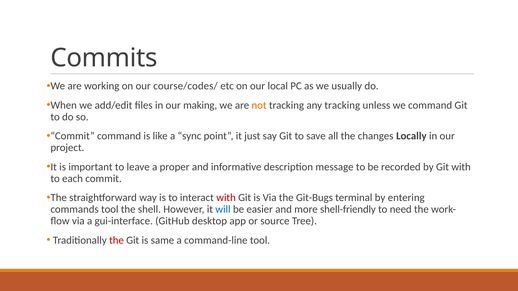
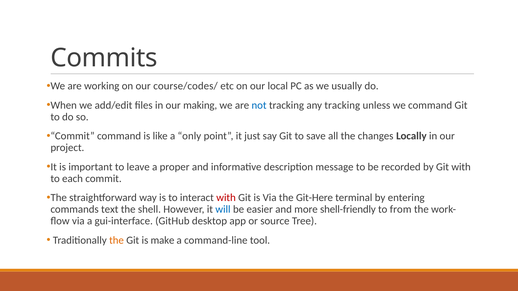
not colour: orange -> blue (259, 105)
sync: sync -> only (189, 136)
Git-Bugs: Git-Bugs -> Git-Here (314, 198)
commands tool: tool -> text (110, 210)
need: need -> from (401, 210)
the colour: red -> orange (117, 240)
same: same -> make (163, 240)
